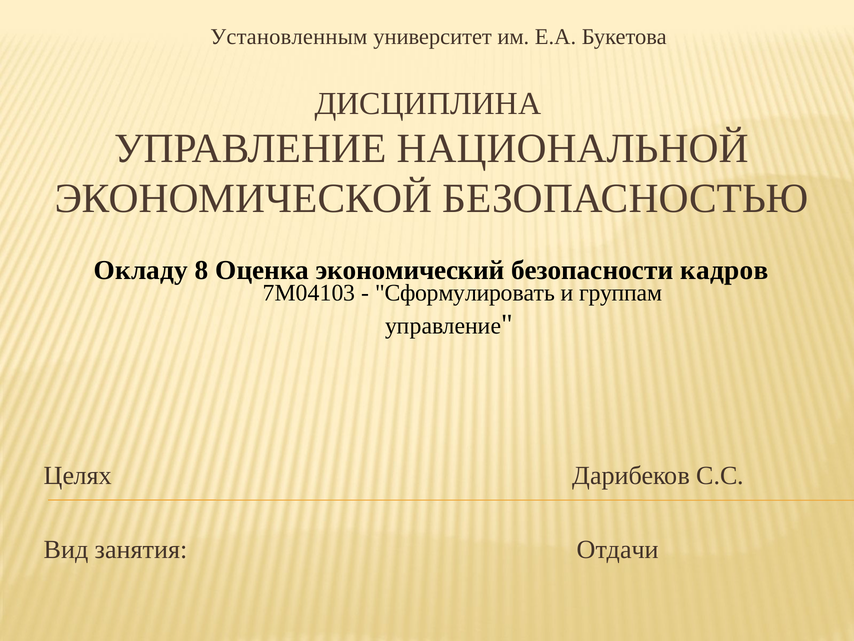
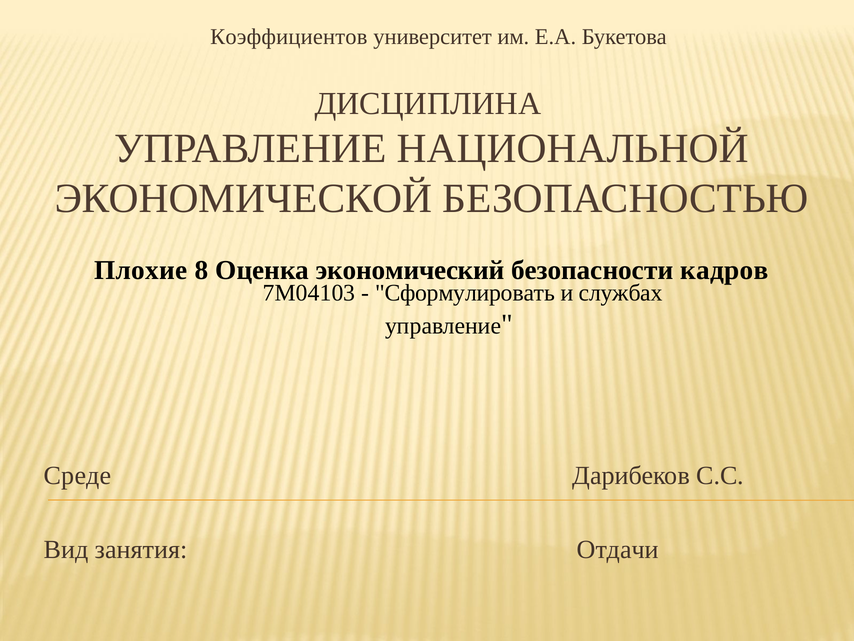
Установленным: Установленным -> Коэффициентов (289, 37)
Окладу: Окладу -> Плохие (141, 270)
группам: группам -> службах (621, 293)
Целях: Целях -> Среде (78, 475)
